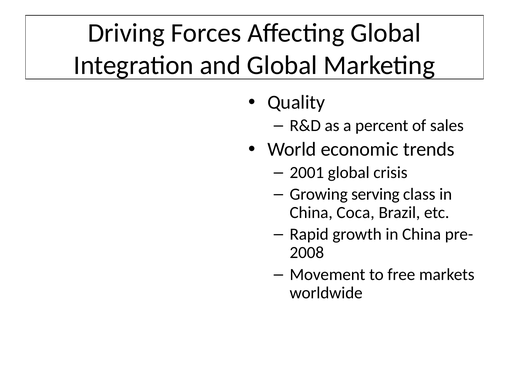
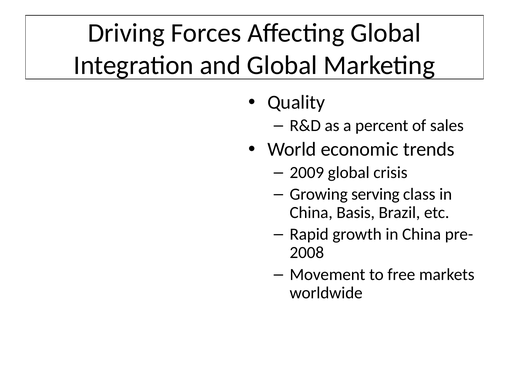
2001: 2001 -> 2009 (307, 173)
Coca: Coca -> Basis (356, 213)
